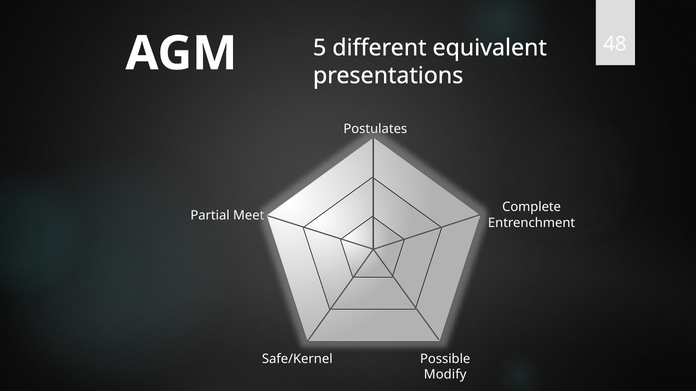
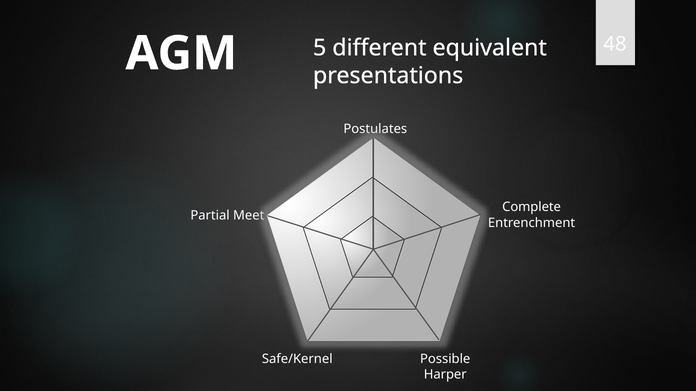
Modify: Modify -> Harper (445, 375)
